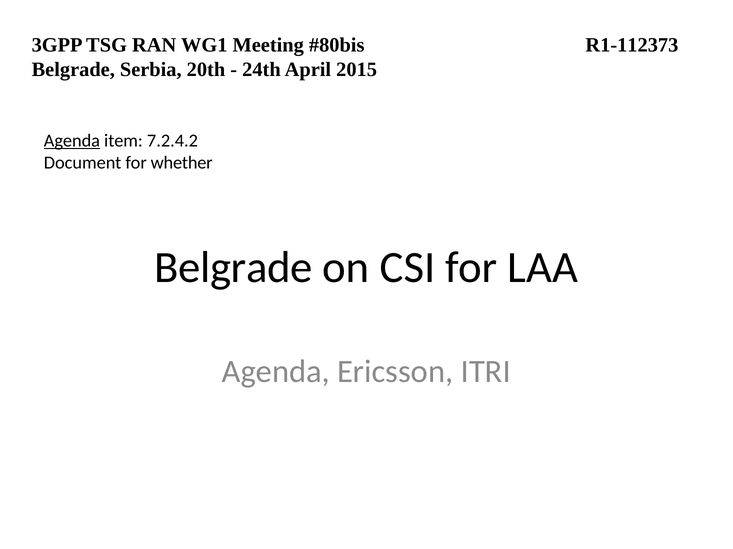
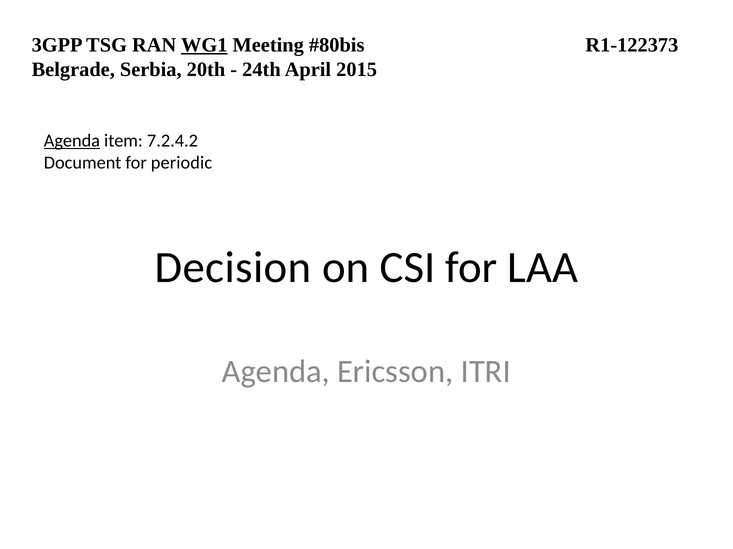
WG1 underline: none -> present (204, 45)
R1-112373: R1-112373 -> R1-122373 (632, 45)
whether: whether -> periodic (182, 163)
Belgrade: Belgrade -> Decision (233, 268)
